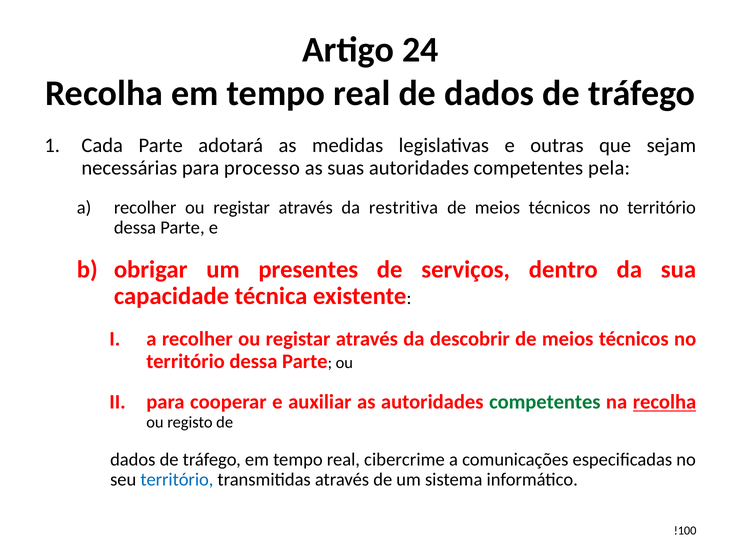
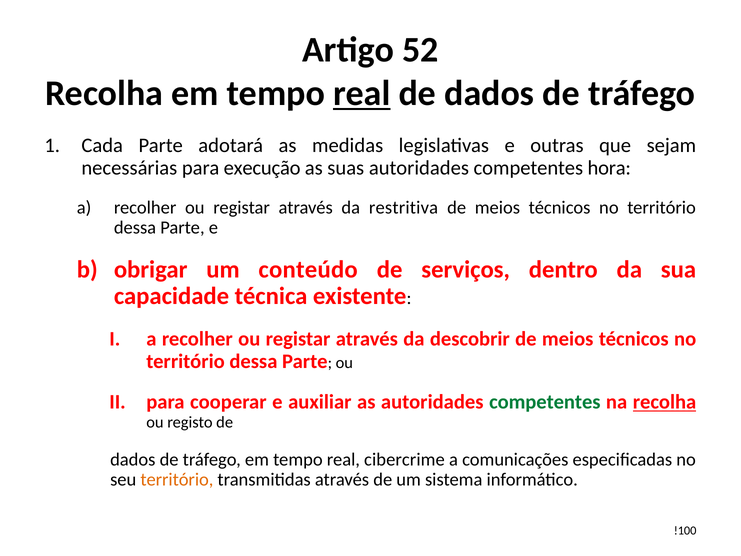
24: 24 -> 52 (420, 50)
real underline: none -> present (362, 93)
processo: processo -> execução (262, 168)
pela: pela -> hora (609, 168)
presentes: presentes -> conteúdo (308, 269)
território colour: blue -> orange (177, 479)
